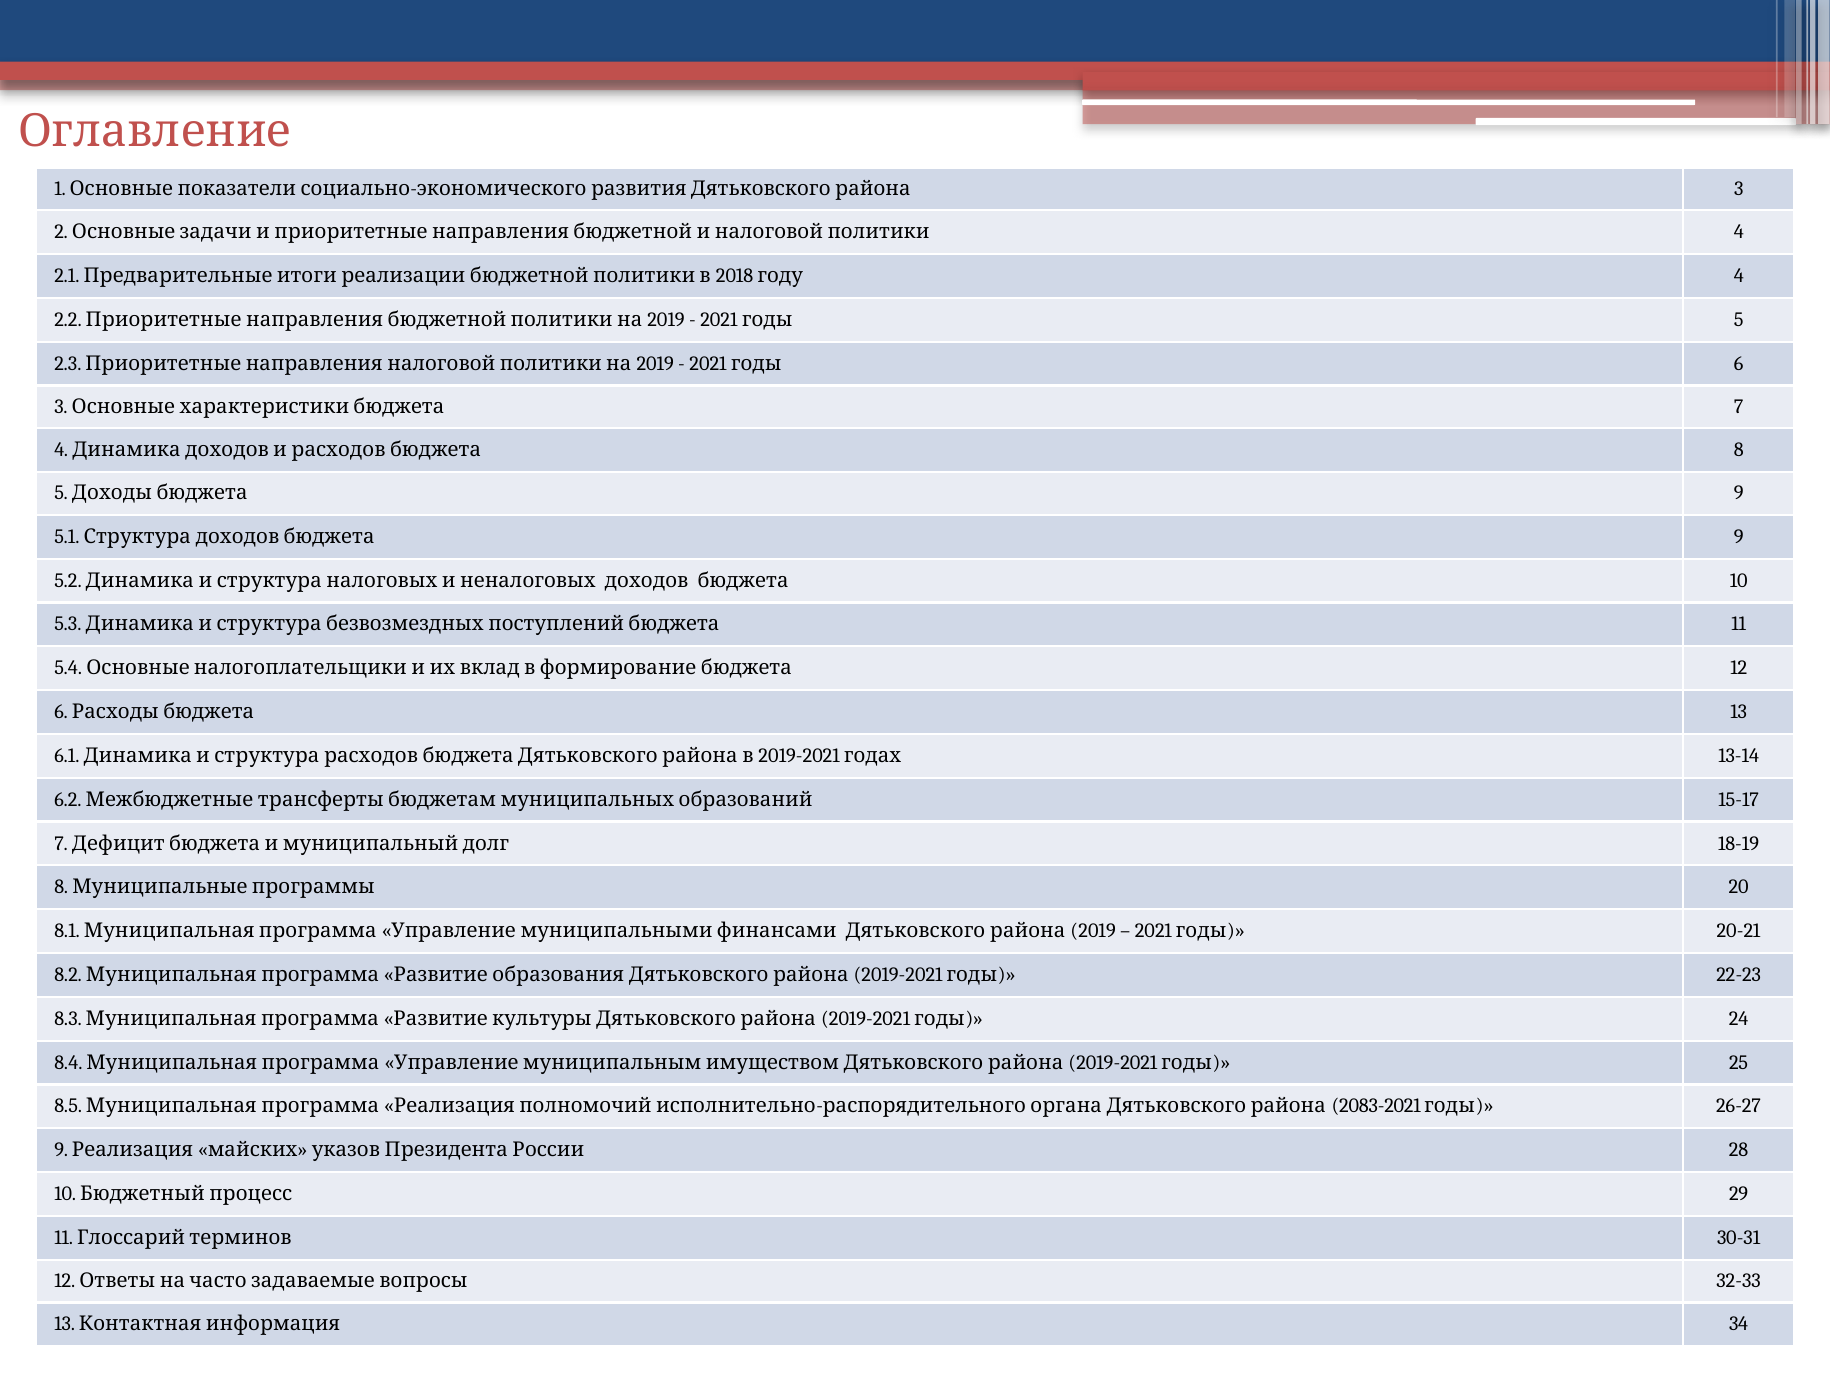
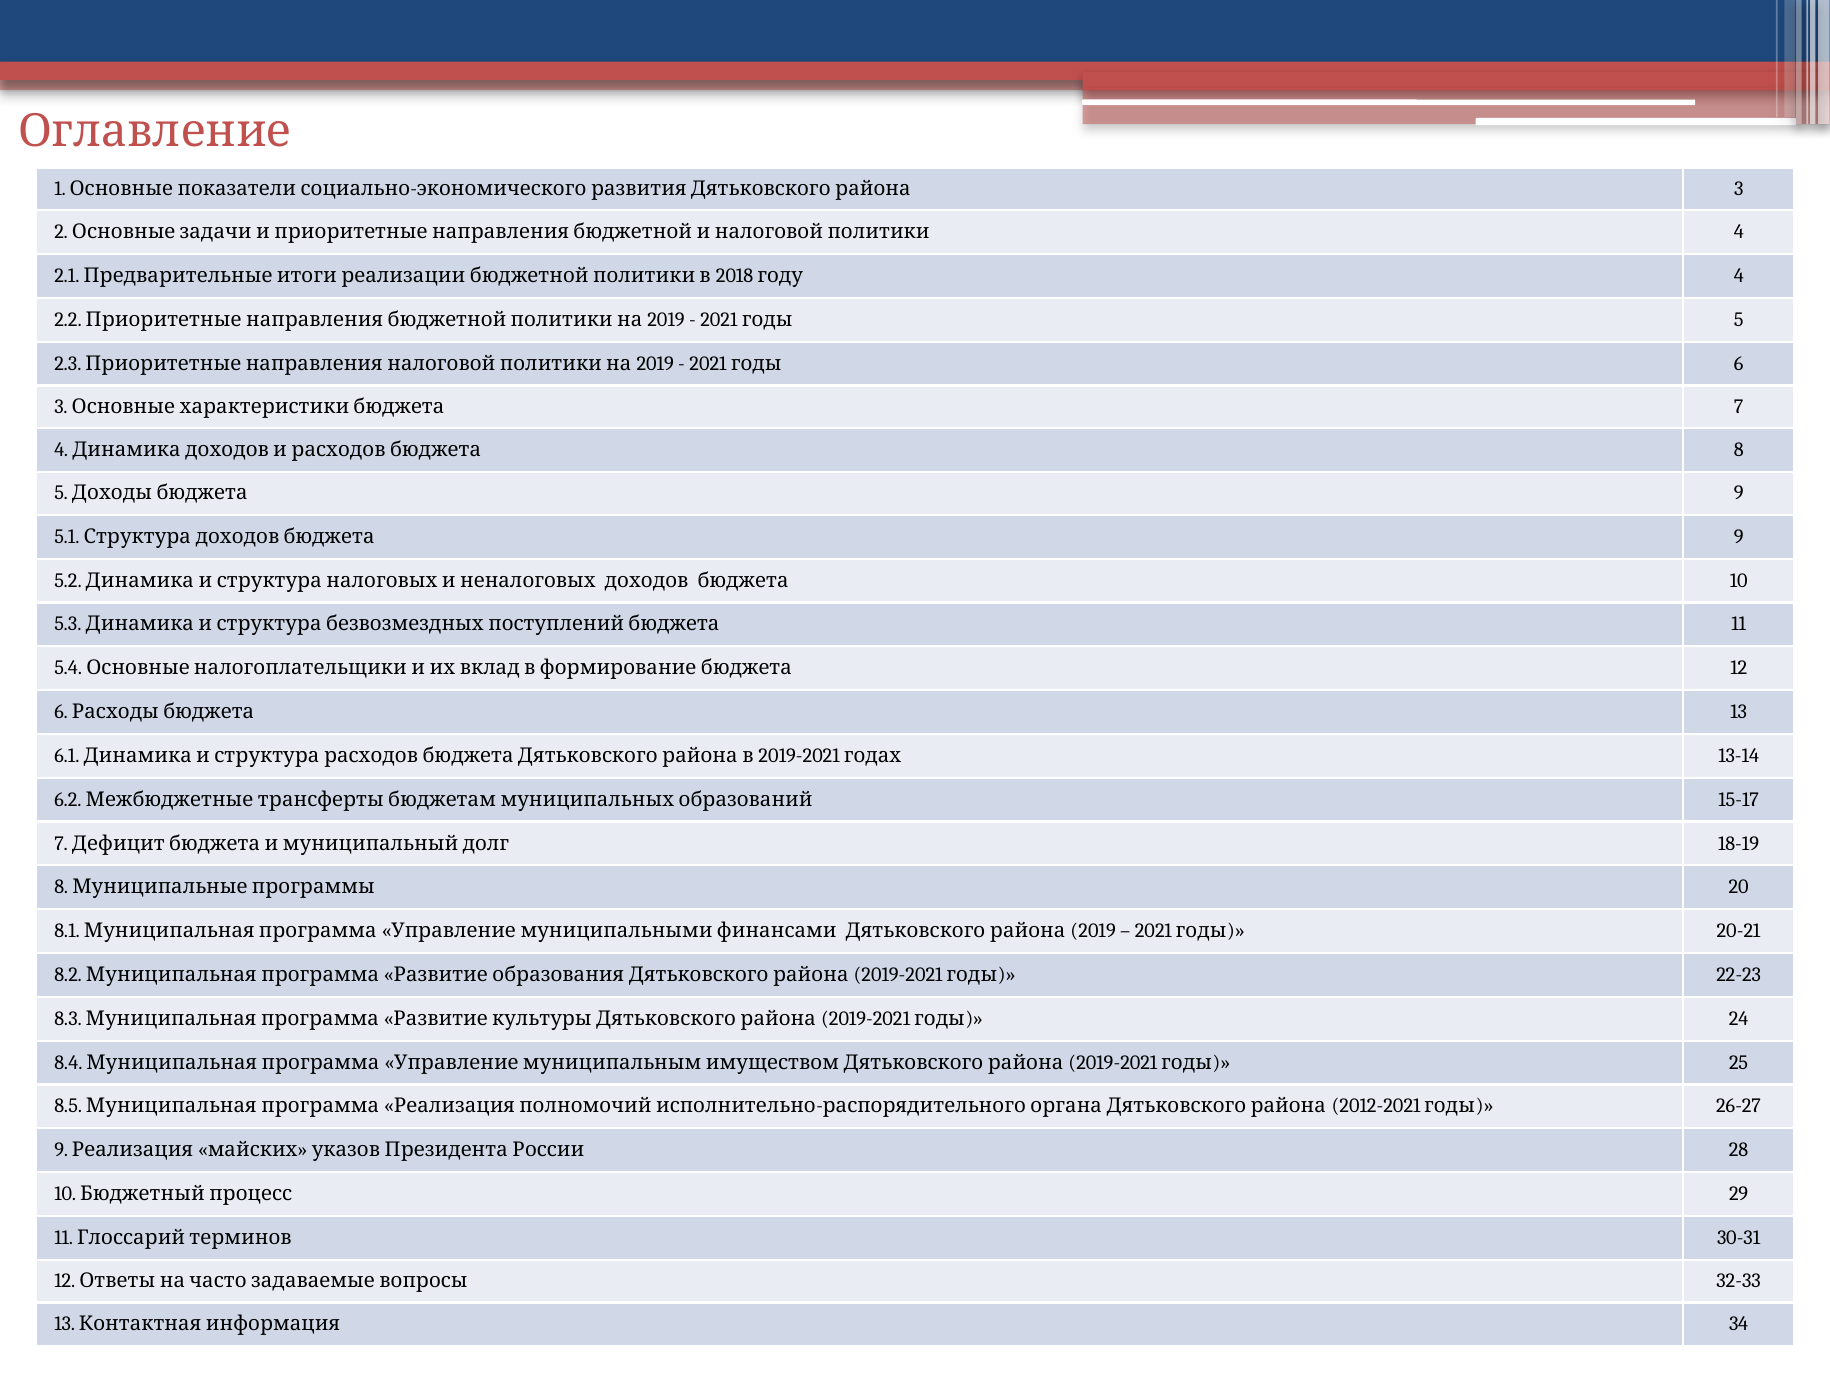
2083-2021: 2083-2021 -> 2012-2021 (1376, 1106)
